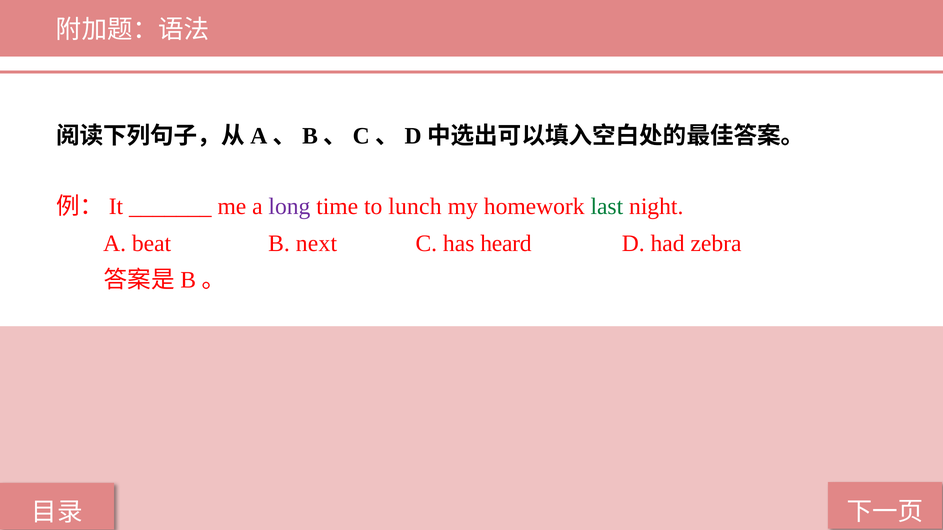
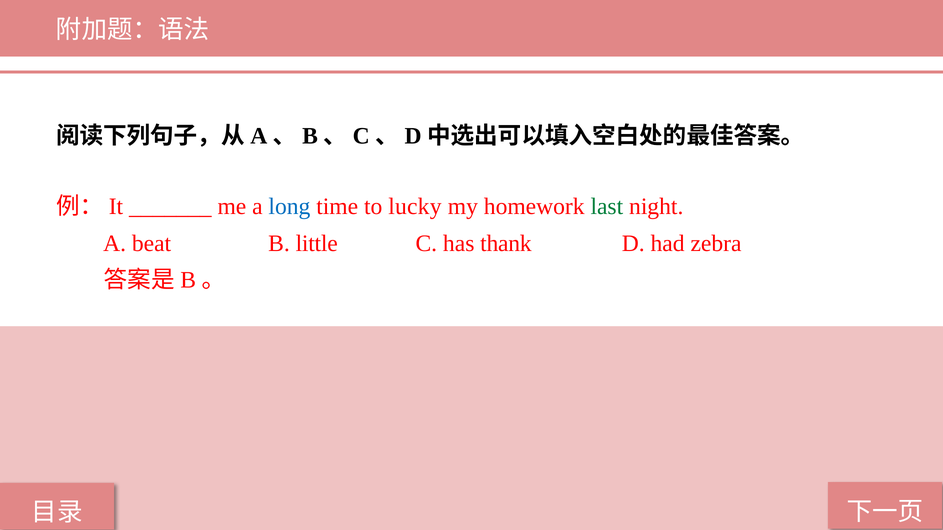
long colour: purple -> blue (289, 207)
lunch: lunch -> lucky (415, 207)
next: next -> little (317, 244)
heard: heard -> thank (506, 244)
